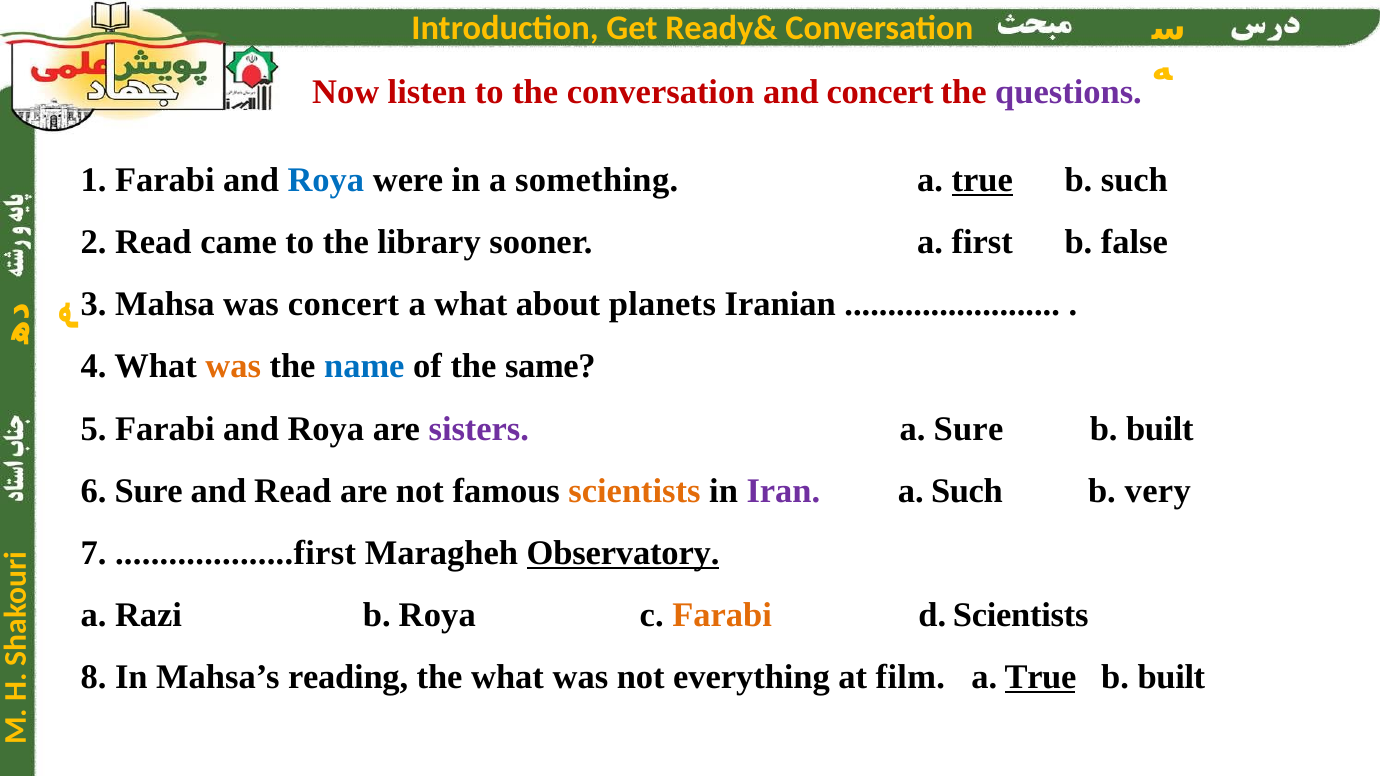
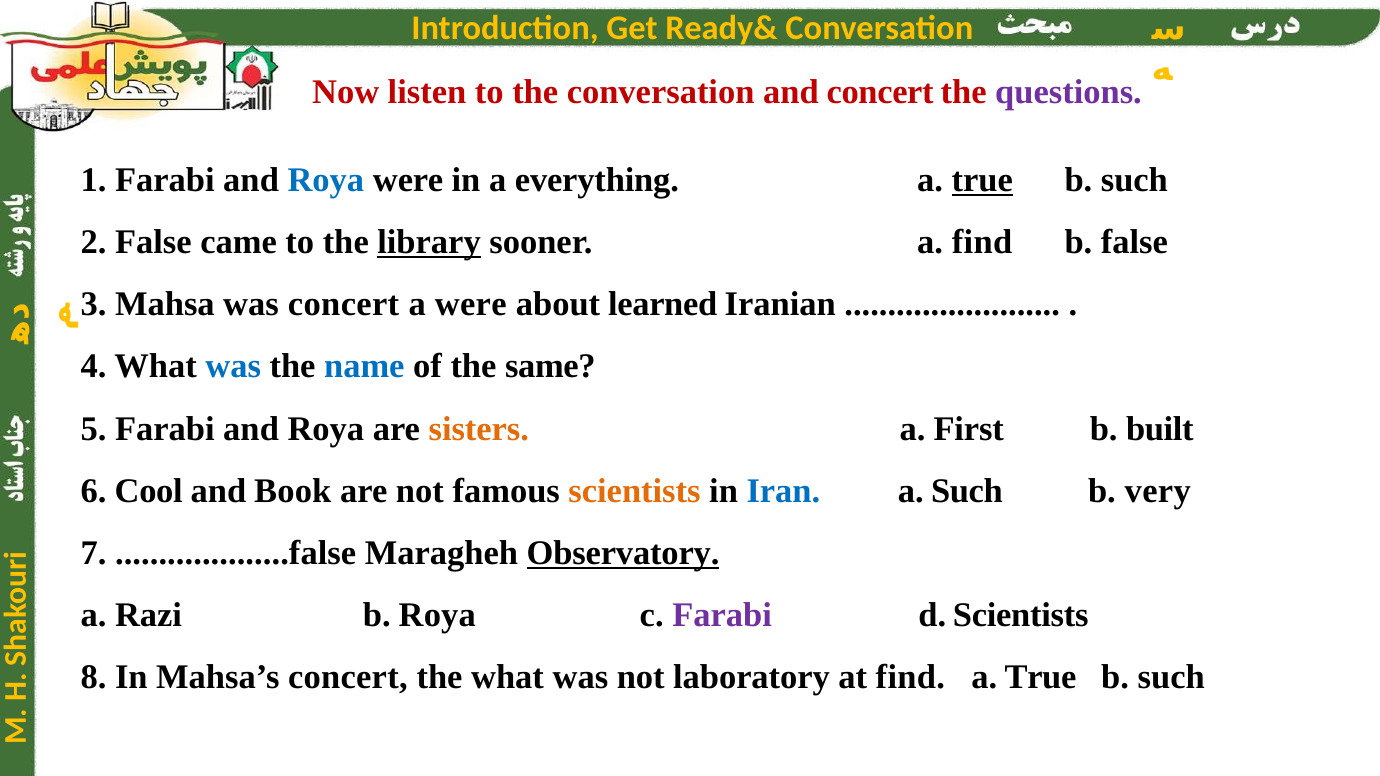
something: something -> everything (597, 180)
2 Read: Read -> False (153, 242)
library underline: none -> present (429, 242)
a first: first -> find (982, 242)
a what: what -> were (471, 305)
planets: planets -> learned (663, 305)
was colour: orange -> blue (233, 367)
sisters colour: purple -> orange (479, 429)
a Sure: Sure -> First (969, 429)
6 Sure: Sure -> Cool (149, 491)
and Read: Read -> Book (293, 491)
Iran colour: purple -> blue (783, 491)
....................first: ....................first -> ....................false (236, 553)
Farabi colour: orange -> purple (722, 615)
Mahsa’s reading: reading -> concert (348, 677)
everything: everything -> laboratory (752, 677)
at film: film -> find (910, 677)
True underline: present -> none (1040, 677)
built: built -> such (1171, 677)
